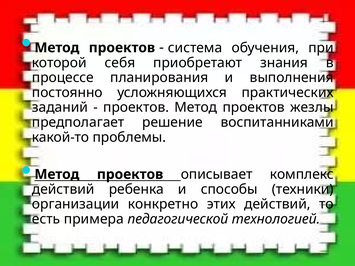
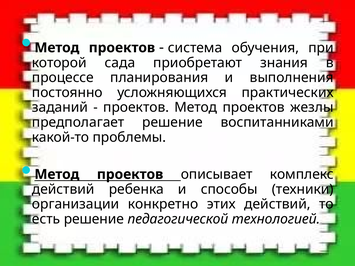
себя: себя -> сада (120, 63)
есть примера: примера -> решение (94, 219)
